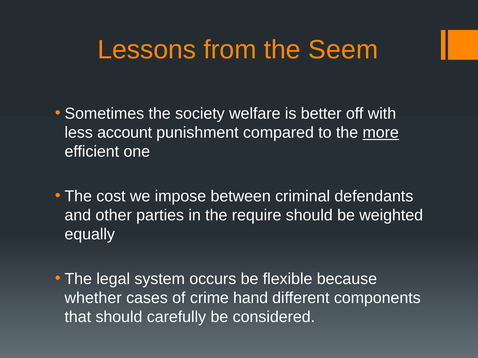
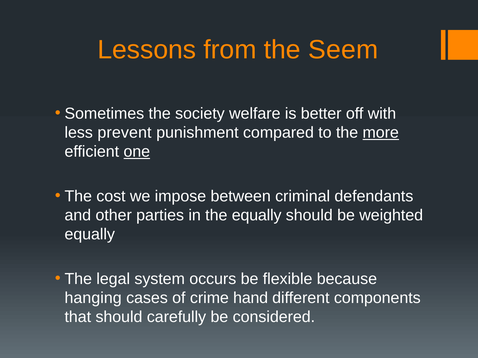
account: account -> prevent (124, 133)
one underline: none -> present (137, 152)
the require: require -> equally (257, 216)
whether: whether -> hanging (93, 298)
